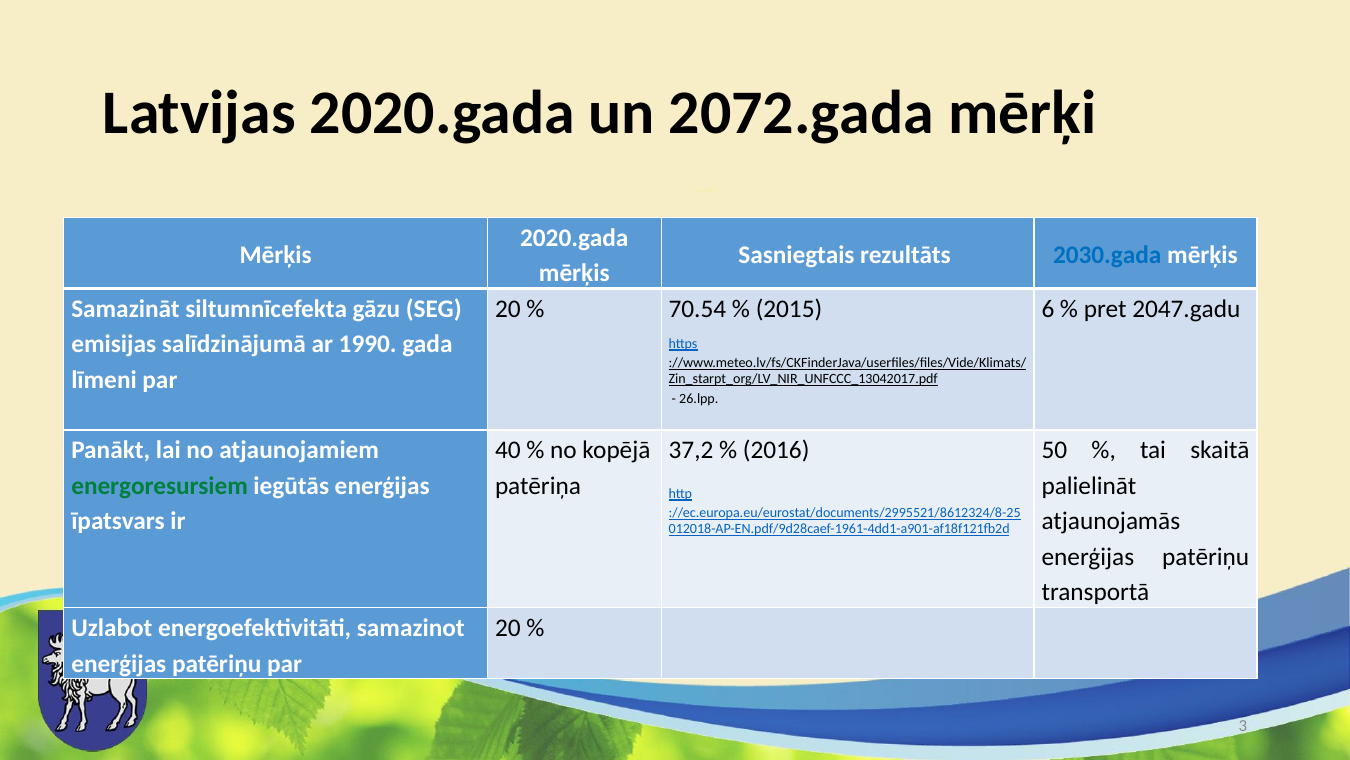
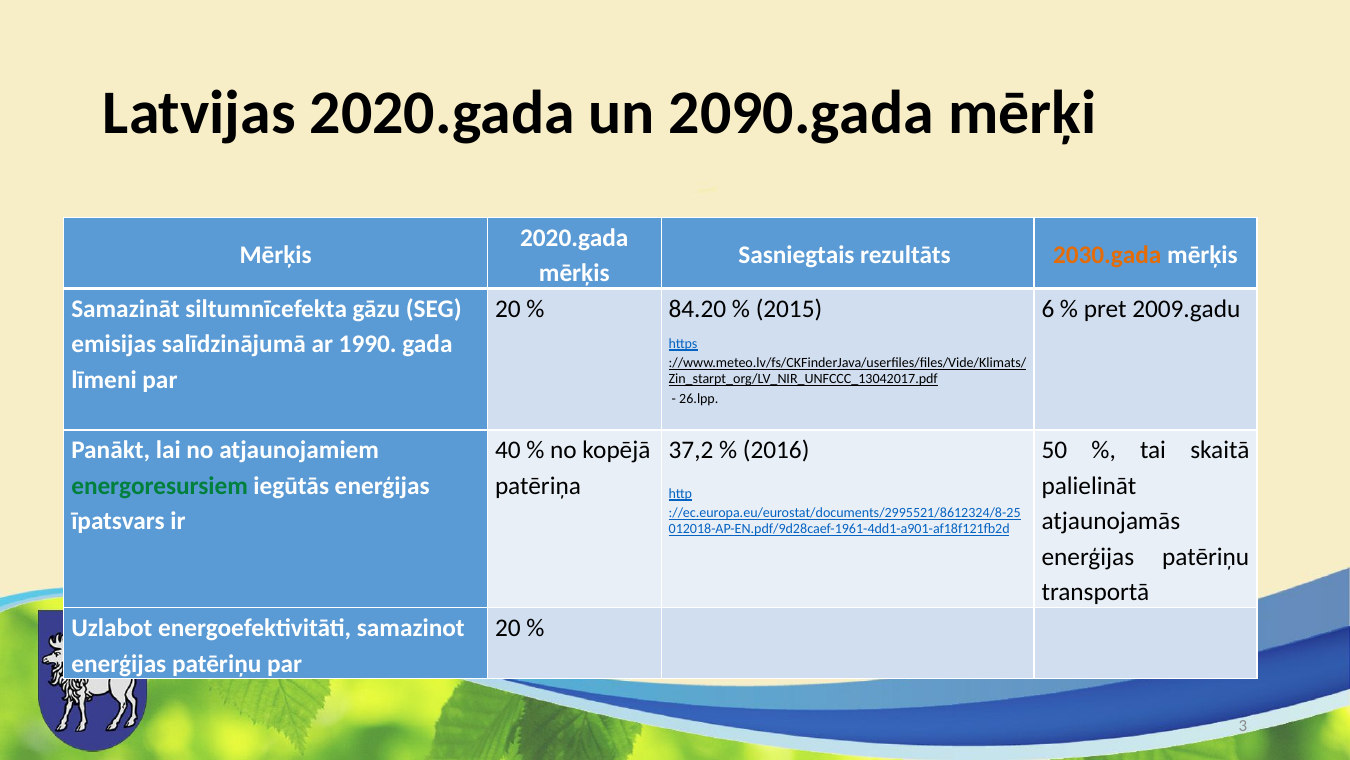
2072.gada: 2072.gada -> 2090.gada (802, 113)
2030.gada colour: blue -> orange (1107, 255)
70.54: 70.54 -> 84.20 (697, 309)
2047.gadu: 2047.gadu -> 2009.gadu (1186, 309)
